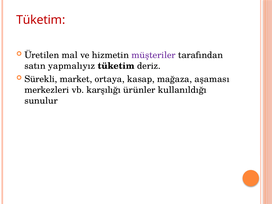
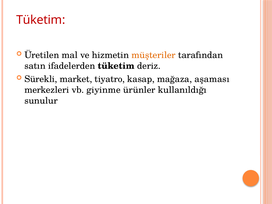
müşteriler colour: purple -> orange (154, 55)
yapmalıyız: yapmalıyız -> ifadelerden (72, 66)
ortaya: ortaya -> tiyatro (110, 79)
karşılığı: karşılığı -> giyinme (104, 90)
